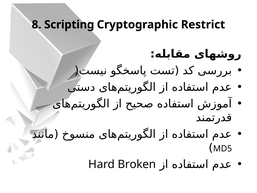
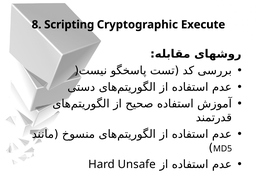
Restrict: Restrict -> Execute (203, 25)
Broken: Broken -> Unsafe (137, 164)
